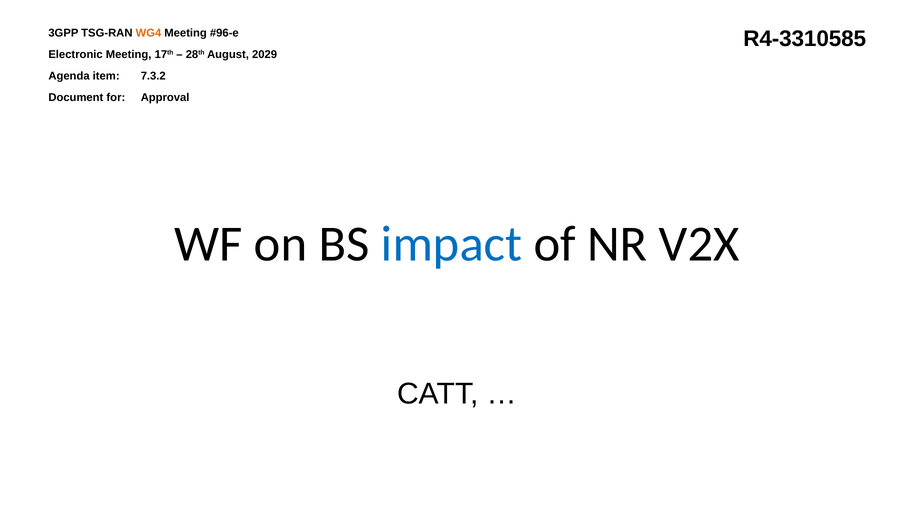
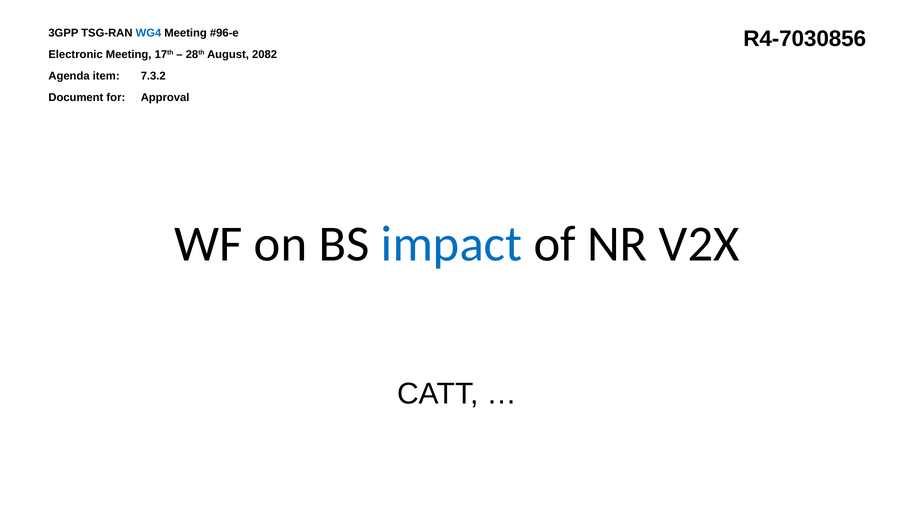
WG4 colour: orange -> blue (148, 33)
R4-3310585: R4-3310585 -> R4-7030856 (805, 39)
2029: 2029 -> 2082 (265, 54)
